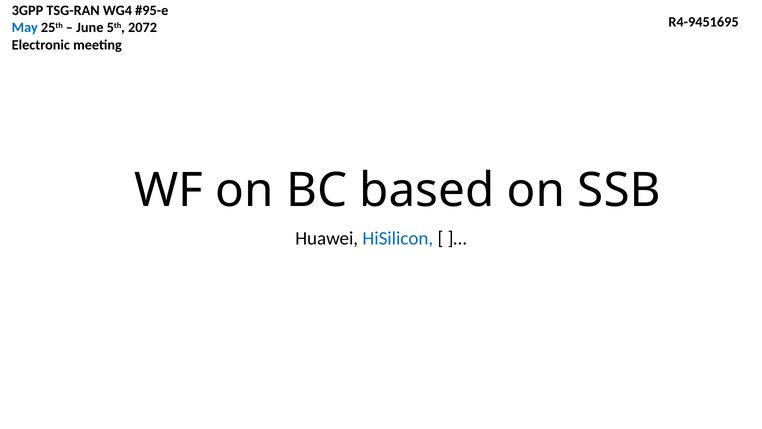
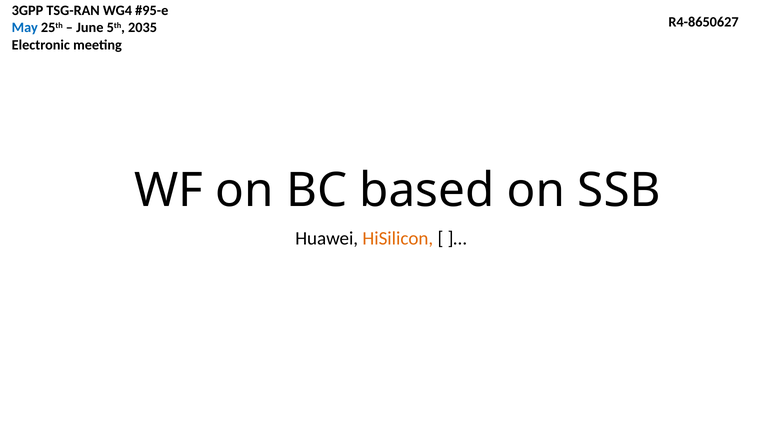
R4-9451695: R4-9451695 -> R4-8650627 (704, 22)
2072: 2072 -> 2035 (143, 28)
HiSilicon colour: blue -> orange (398, 238)
